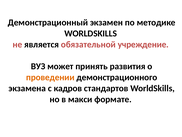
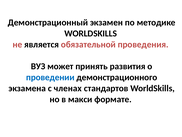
учреждение: учреждение -> проведения (143, 44)
проведении colour: orange -> blue (50, 77)
кадров: кадров -> членах (68, 88)
